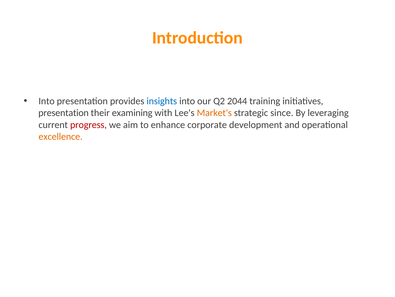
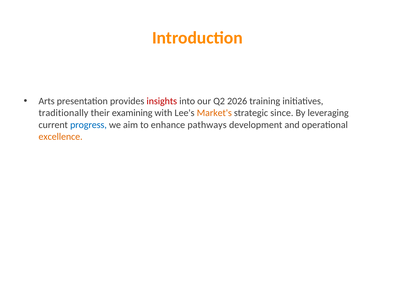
Into: Into -> Arts (47, 101)
insights colour: blue -> red (162, 101)
2044: 2044 -> 2026 (237, 101)
presentation: presentation -> traditionally (63, 113)
progress colour: red -> blue (88, 124)
corporate: corporate -> pathways (207, 124)
